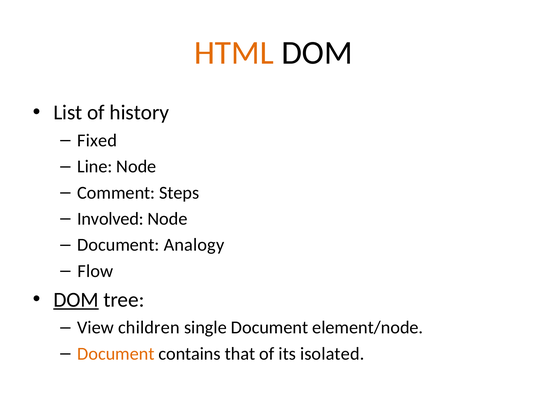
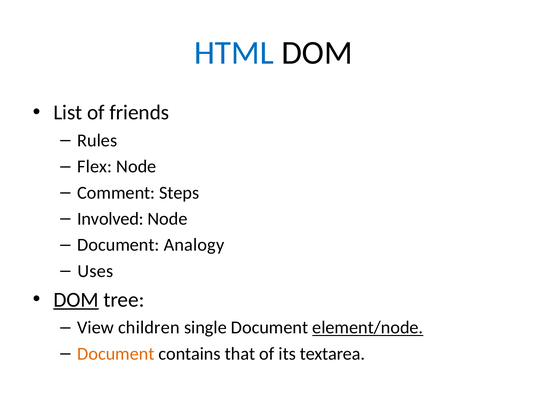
HTML colour: orange -> blue (234, 53)
history: history -> friends (139, 113)
Fixed: Fixed -> Rules (97, 140)
Line: Line -> Flex (95, 167)
Flow: Flow -> Uses (95, 271)
element/node underline: none -> present (368, 328)
isolated: isolated -> textarea (332, 354)
